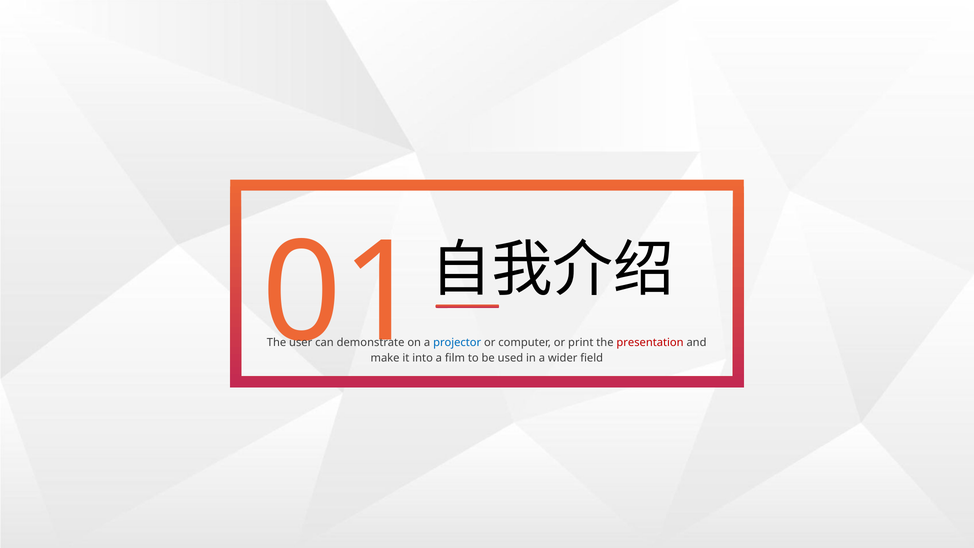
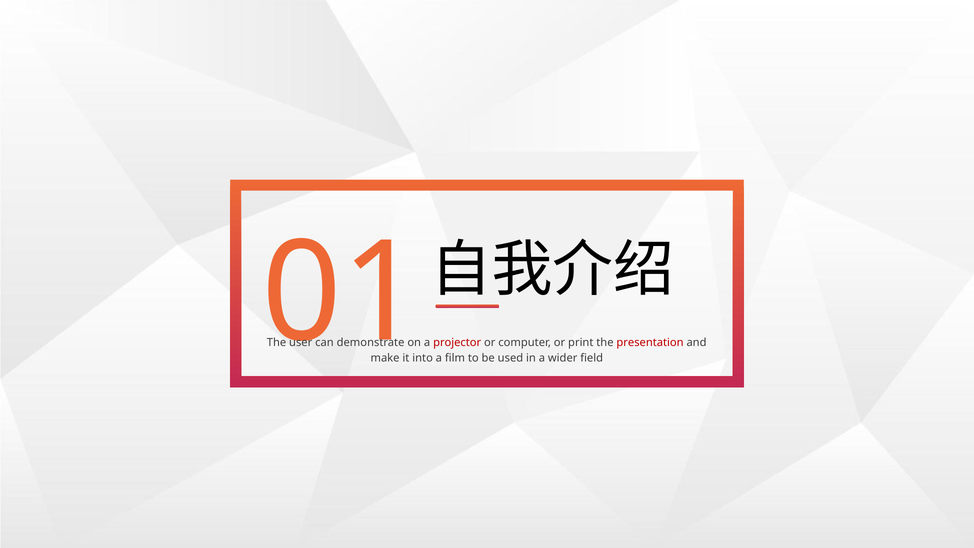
projector colour: blue -> red (457, 343)
